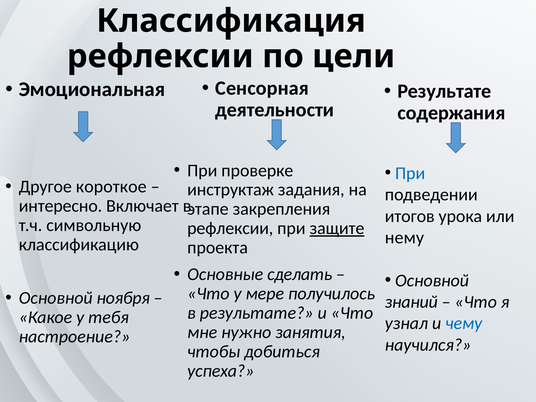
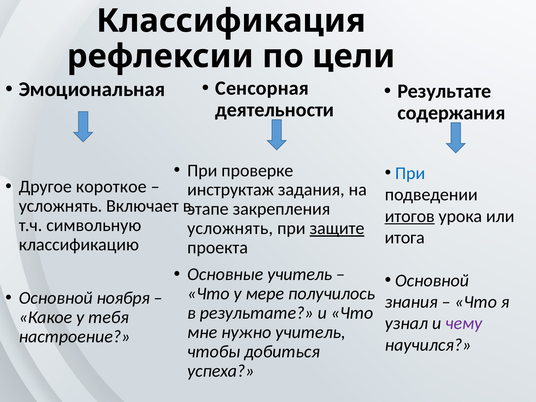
интересно: интересно -> усложнять (60, 206)
итогов underline: none -> present (410, 216)
рефлексии: рефлексии -> усложнять (230, 228)
нему: нему -> итога (405, 238)
Основные сделать: сделать -> учитель (300, 274)
знаний: знаний -> знания (411, 302)
чему colour: blue -> purple (464, 323)
нужно занятия: занятия -> учитель (310, 332)
